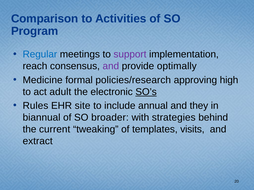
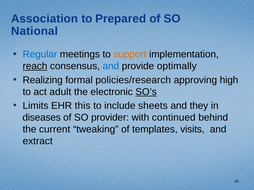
Comparison: Comparison -> Association (45, 19)
Activities: Activities -> Prepared (121, 19)
Program: Program -> National (35, 31)
support colour: purple -> orange (130, 54)
reach underline: none -> present (35, 66)
and colour: purple -> blue (111, 66)
Medicine: Medicine -> Realizing (43, 80)
Rules: Rules -> Limits (36, 106)
site: site -> this (83, 106)
annual: annual -> sheets (153, 106)
biannual: biannual -> diseases (42, 118)
broader: broader -> provider (110, 118)
strategies: strategies -> continued (174, 118)
